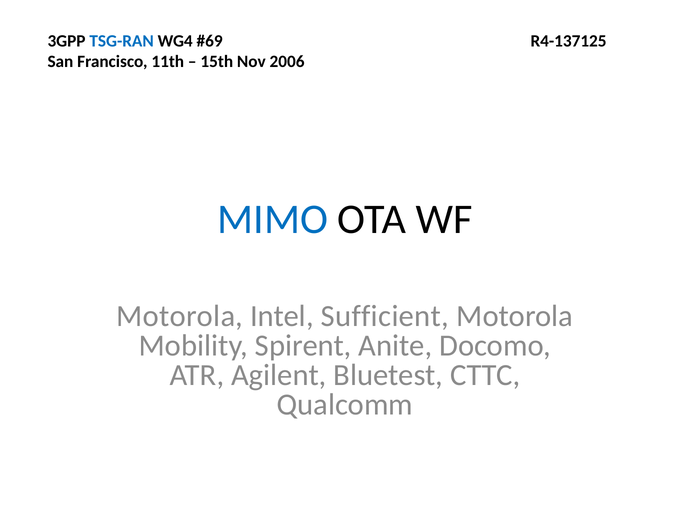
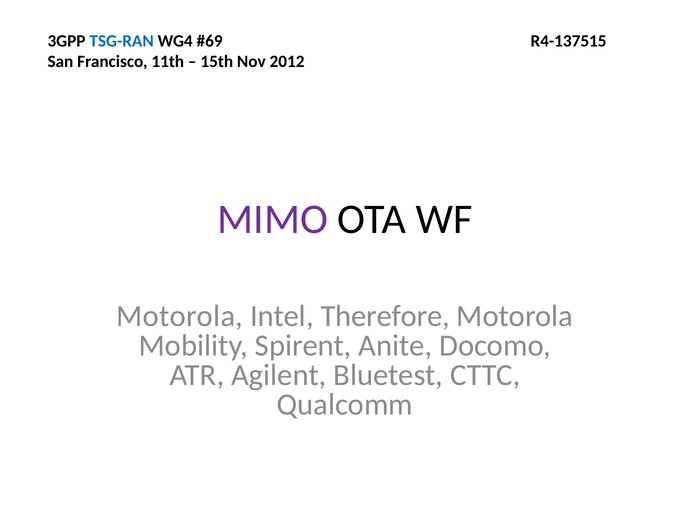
R4-137125: R4-137125 -> R4-137515 (569, 41)
2006: 2006 -> 2012 (287, 62)
MIMO colour: blue -> purple (273, 219)
Sufficient: Sufficient -> Therefore (385, 316)
